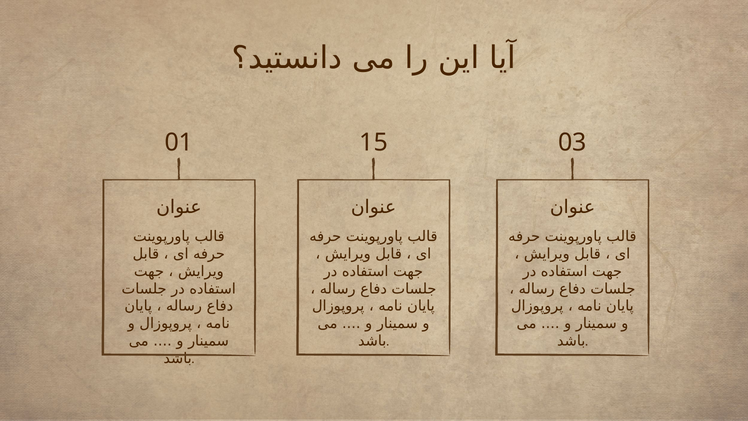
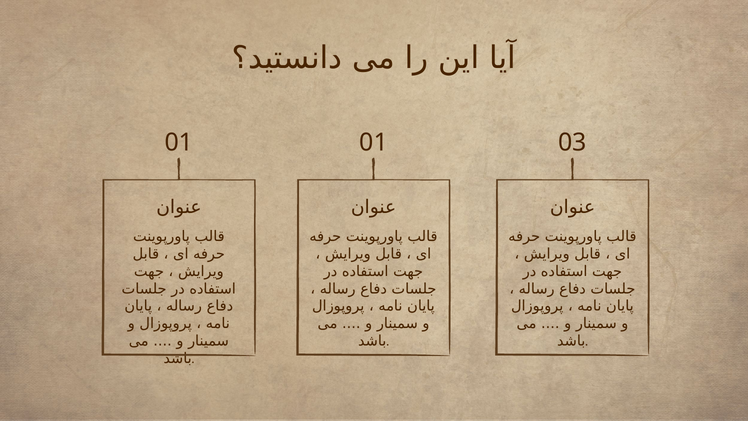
01 15: 15 -> 01 (374, 143)
